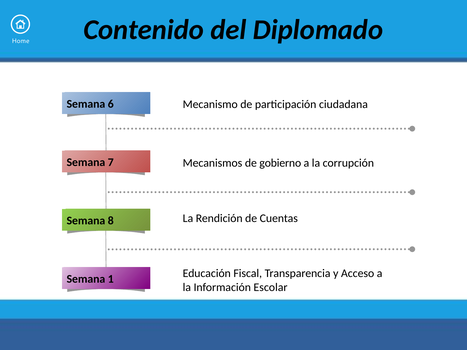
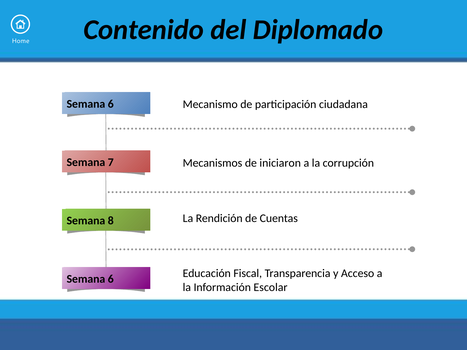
gobierno: gobierno -> iniciaron (280, 163)
1: 1 -> 6 (111, 279)
